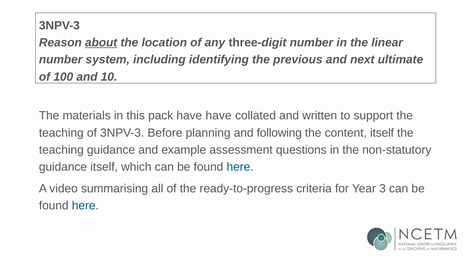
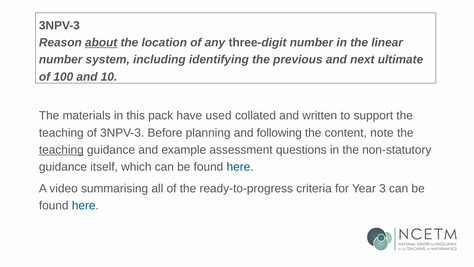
have have: have -> used (219, 116)
content itself: itself -> note (382, 133)
teaching underline: none -> present (61, 150)
